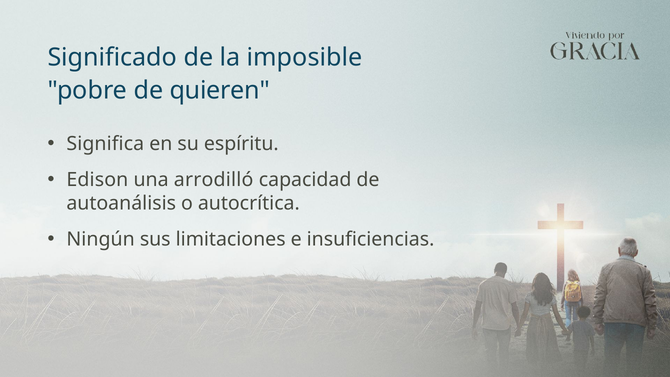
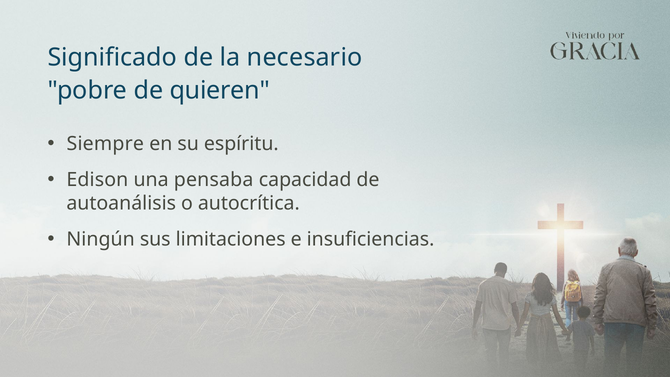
imposible: imposible -> necesario (305, 57)
Significa: Significa -> Siempre (105, 144)
arrodilló: arrodilló -> pensaba (214, 180)
